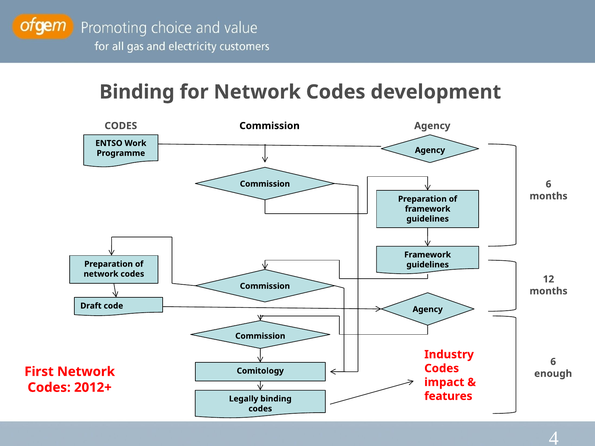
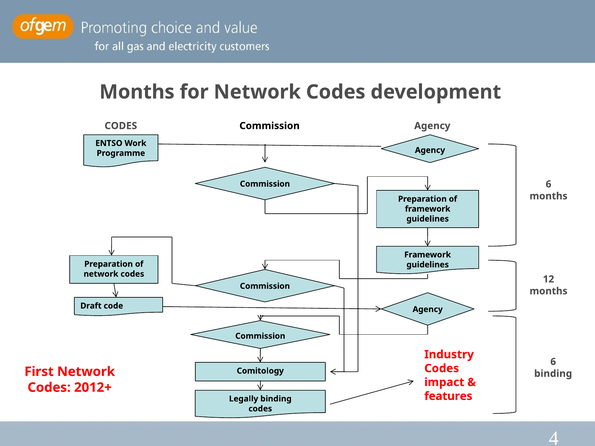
Binding: Binding -> Months (137, 92)
enough: enough -> binding (553, 374)
